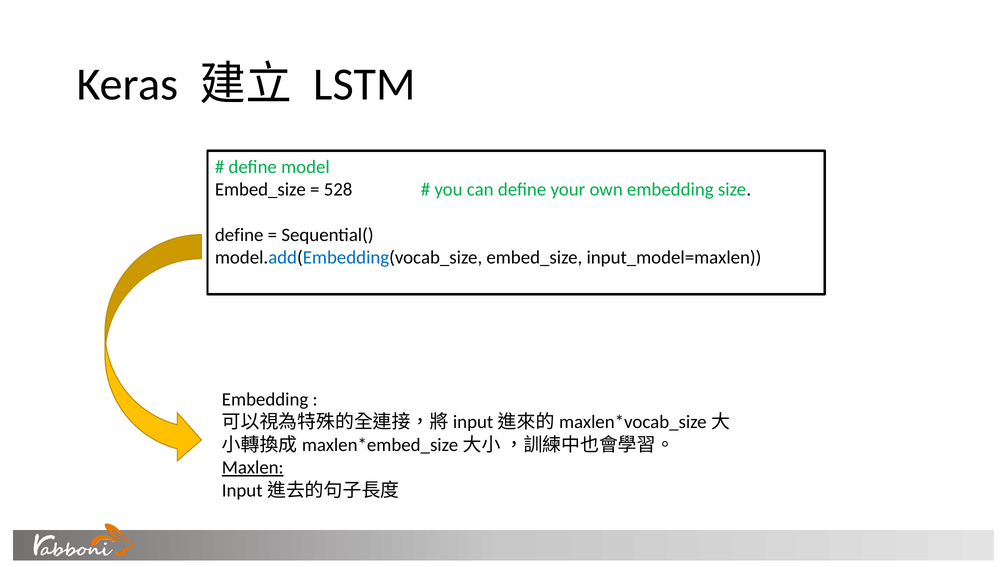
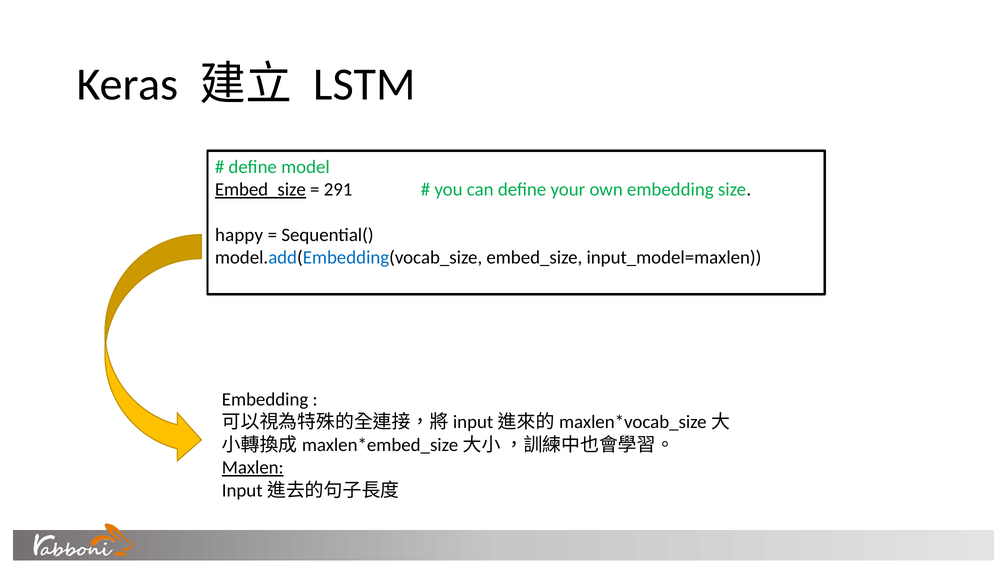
Embed_size underline: none -> present (260, 189)
528: 528 -> 291 (338, 189)
define: define -> happy (239, 235)
